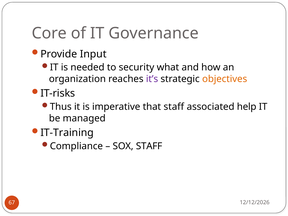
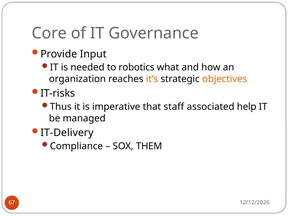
security: security -> robotics (137, 67)
it’s colour: purple -> orange (152, 79)
IT-Training: IT-Training -> IT-Delivery (67, 133)
SOX STAFF: STAFF -> THEM (149, 146)
